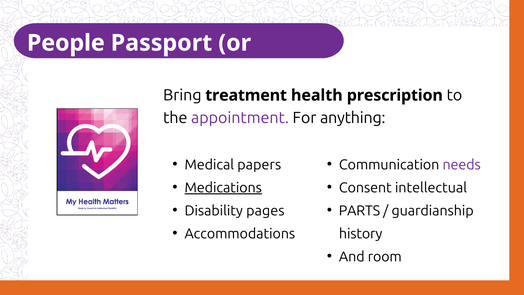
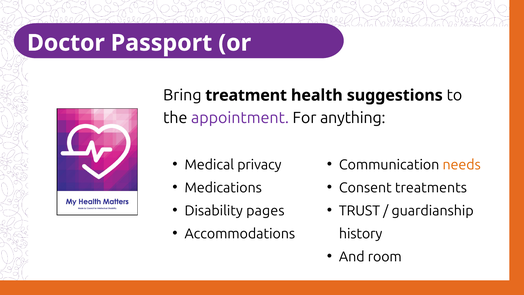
People: People -> Doctor (66, 43)
prescription: prescription -> suggestions (395, 95)
papers: papers -> privacy (259, 165)
needs colour: purple -> orange (462, 165)
Medications underline: present -> none (223, 187)
intellectual: intellectual -> treatments (431, 187)
PARTS: PARTS -> TRUST (359, 210)
